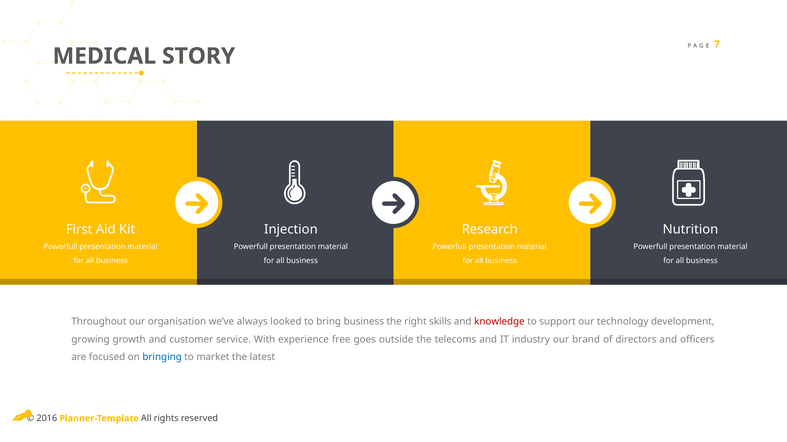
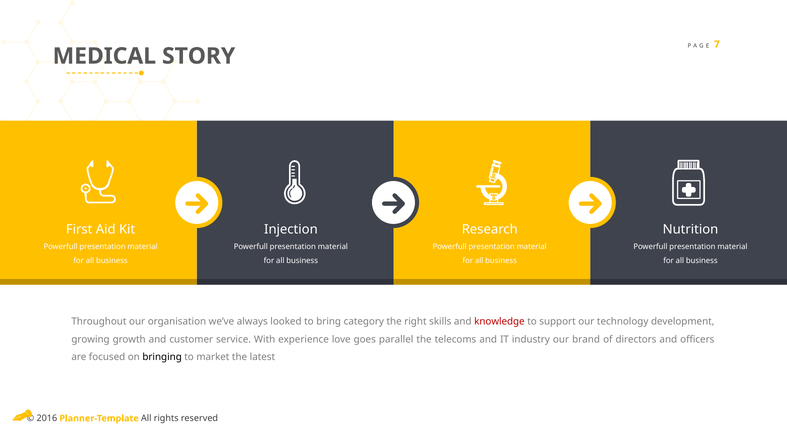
bring business: business -> category (364, 322)
free: free -> love (341, 340)
outside: outside -> parallel (396, 340)
bringing colour: blue -> black (162, 358)
